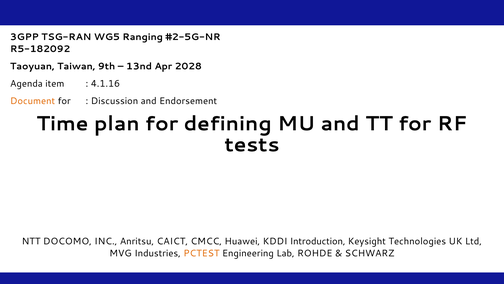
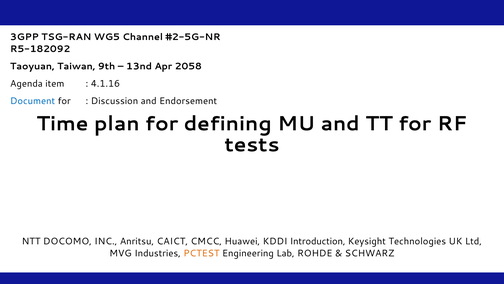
Ranging: Ranging -> Channel (143, 37)
2028: 2028 -> 2058 (188, 66)
Document colour: orange -> blue (33, 101)
